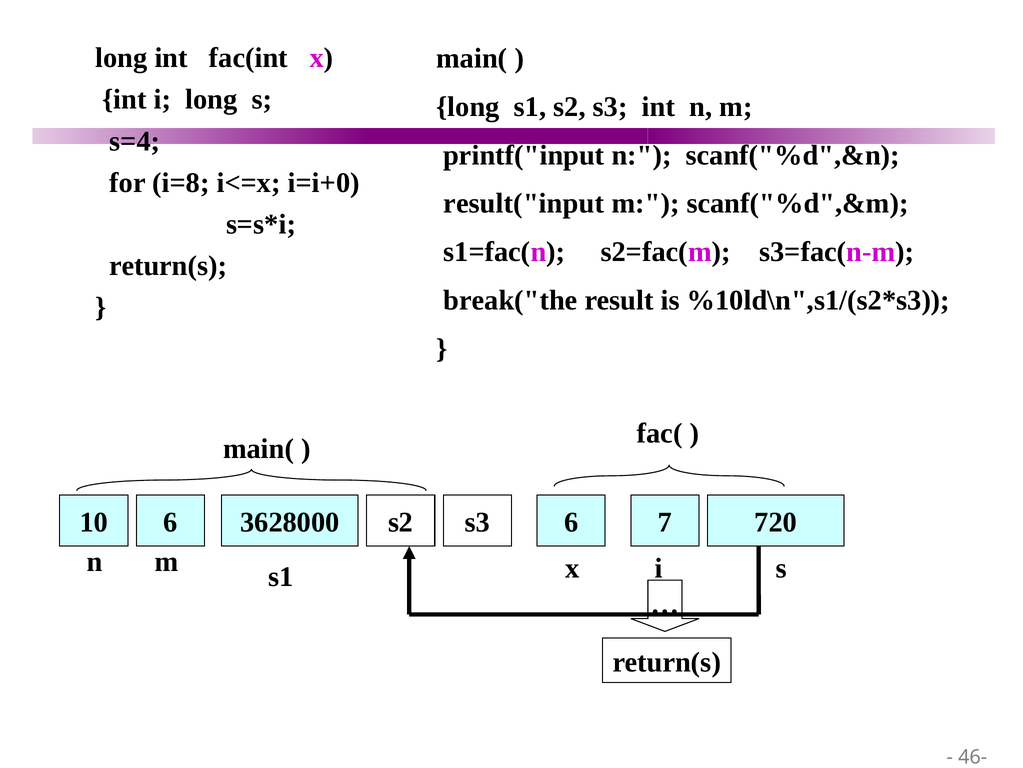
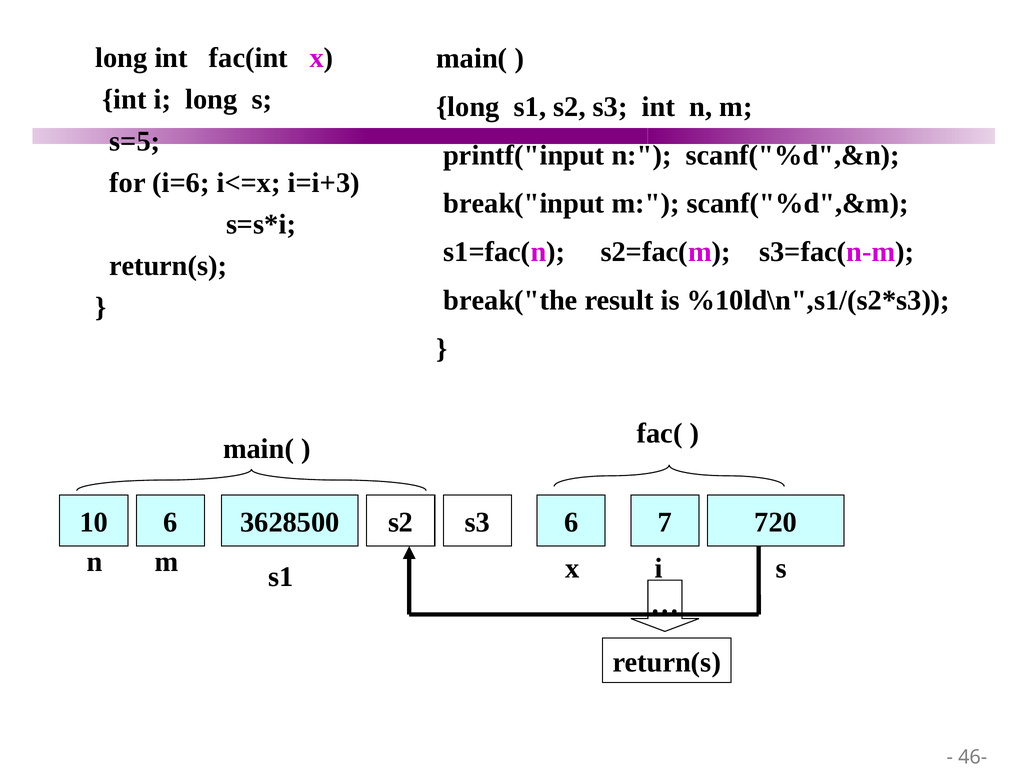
s=4: s=4 -> s=5 (135, 141)
i=8: i=8 -> i=6 (181, 183)
i=i+0: i=i+0 -> i=i+3 (324, 183)
result("input: result("input -> break("input (524, 203)
3628000: 3628000 -> 3628500 (290, 522)
